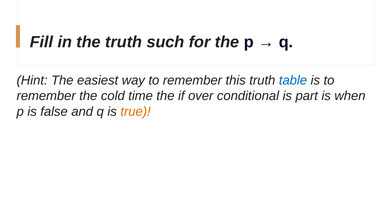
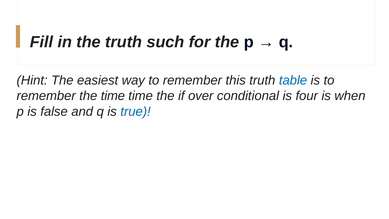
the cold: cold -> time (113, 96)
part: part -> four (307, 96)
true colour: orange -> blue (136, 111)
